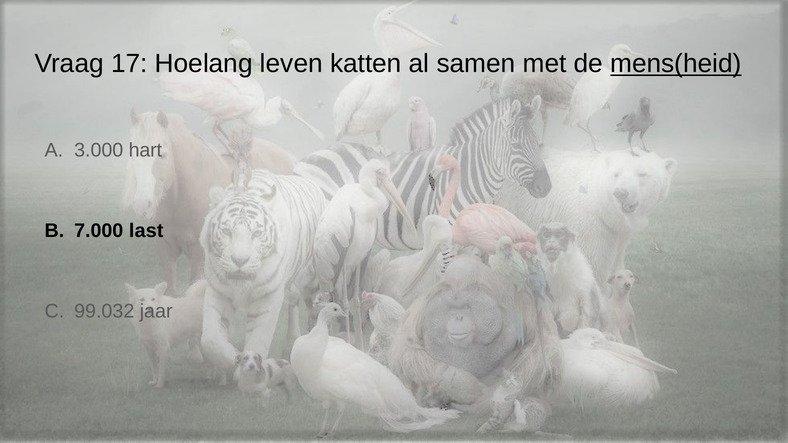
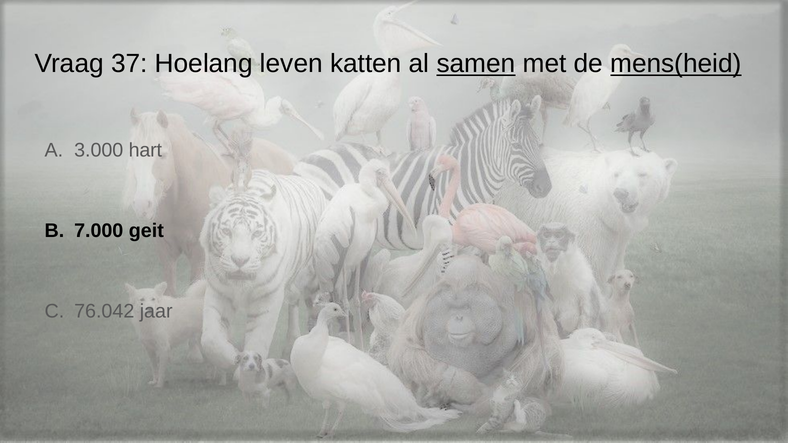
17: 17 -> 37 (129, 64)
samen underline: none -> present (476, 64)
last: last -> geit (146, 231)
99.032: 99.032 -> 76.042 (104, 312)
